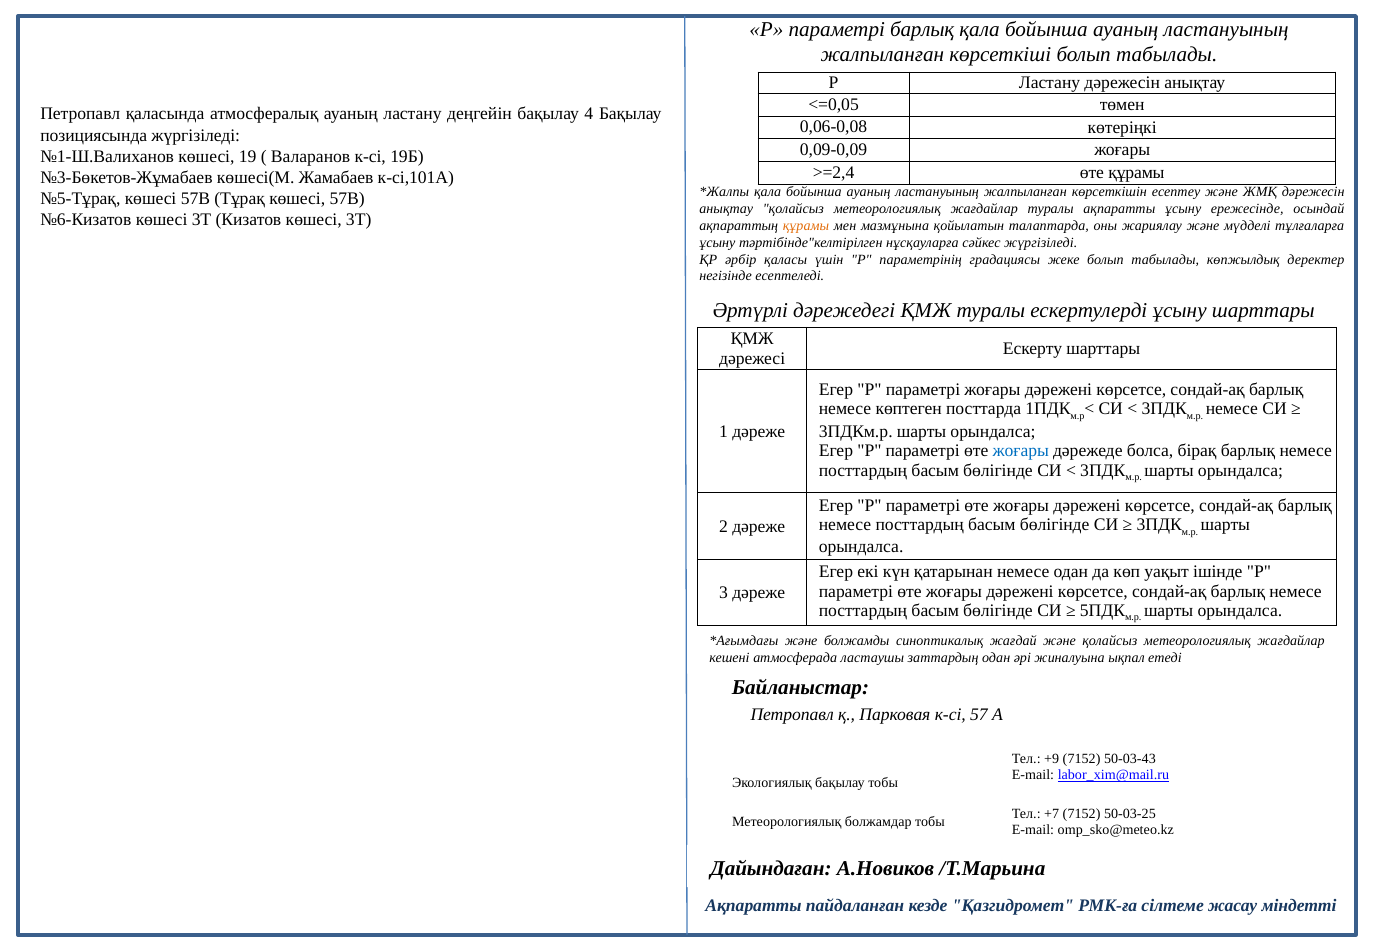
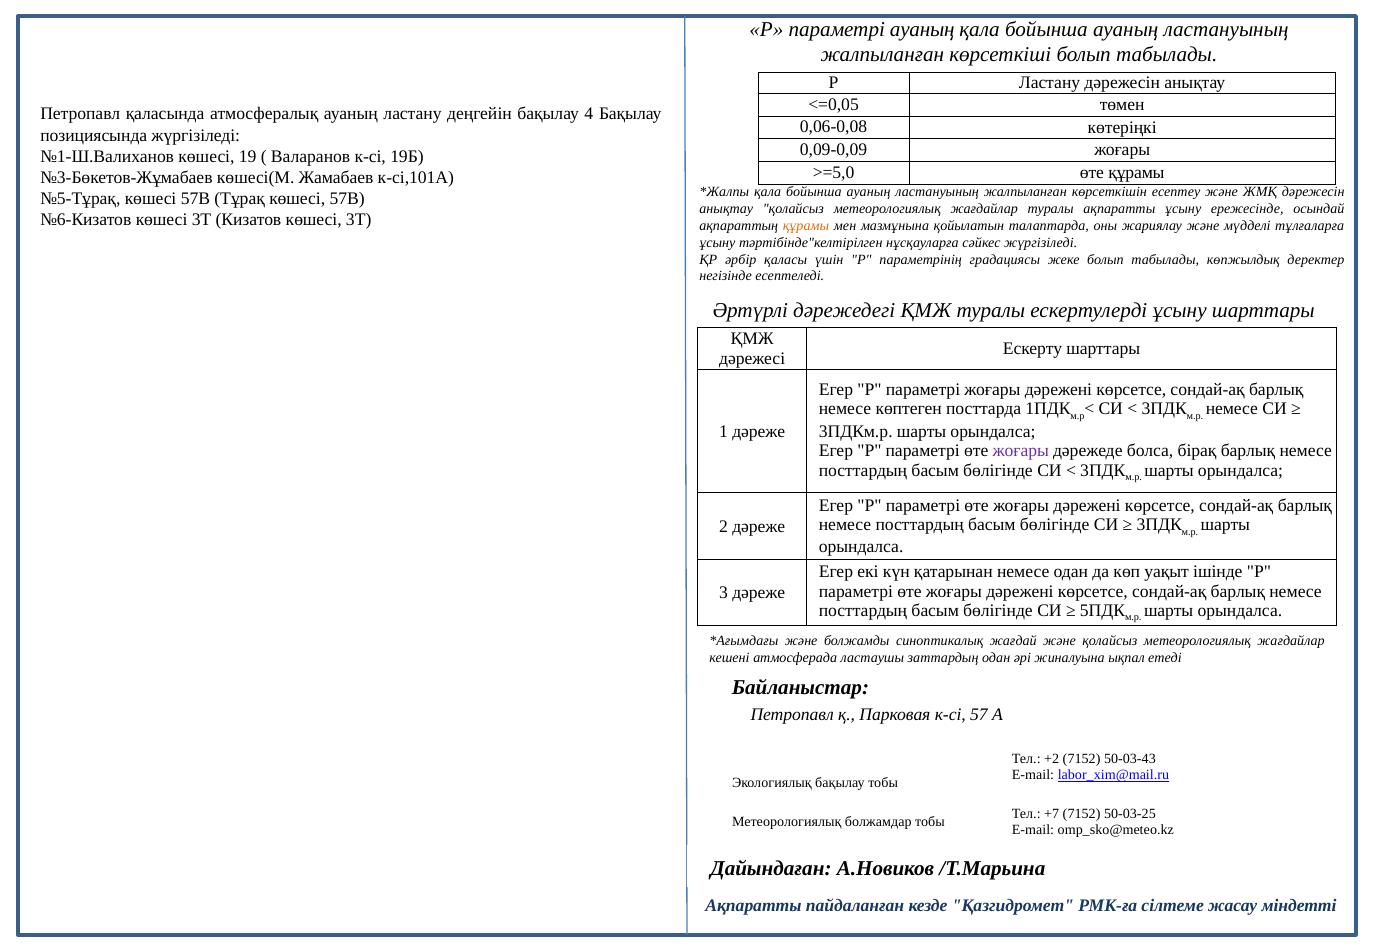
параметрі барлық: барлық -> ауаның (922, 30)
>=2,4: >=2,4 -> >=5,0 (834, 172)
жоғары colour: blue -> purple (1021, 451)
+9: +9 -> +2 (1052, 759)
